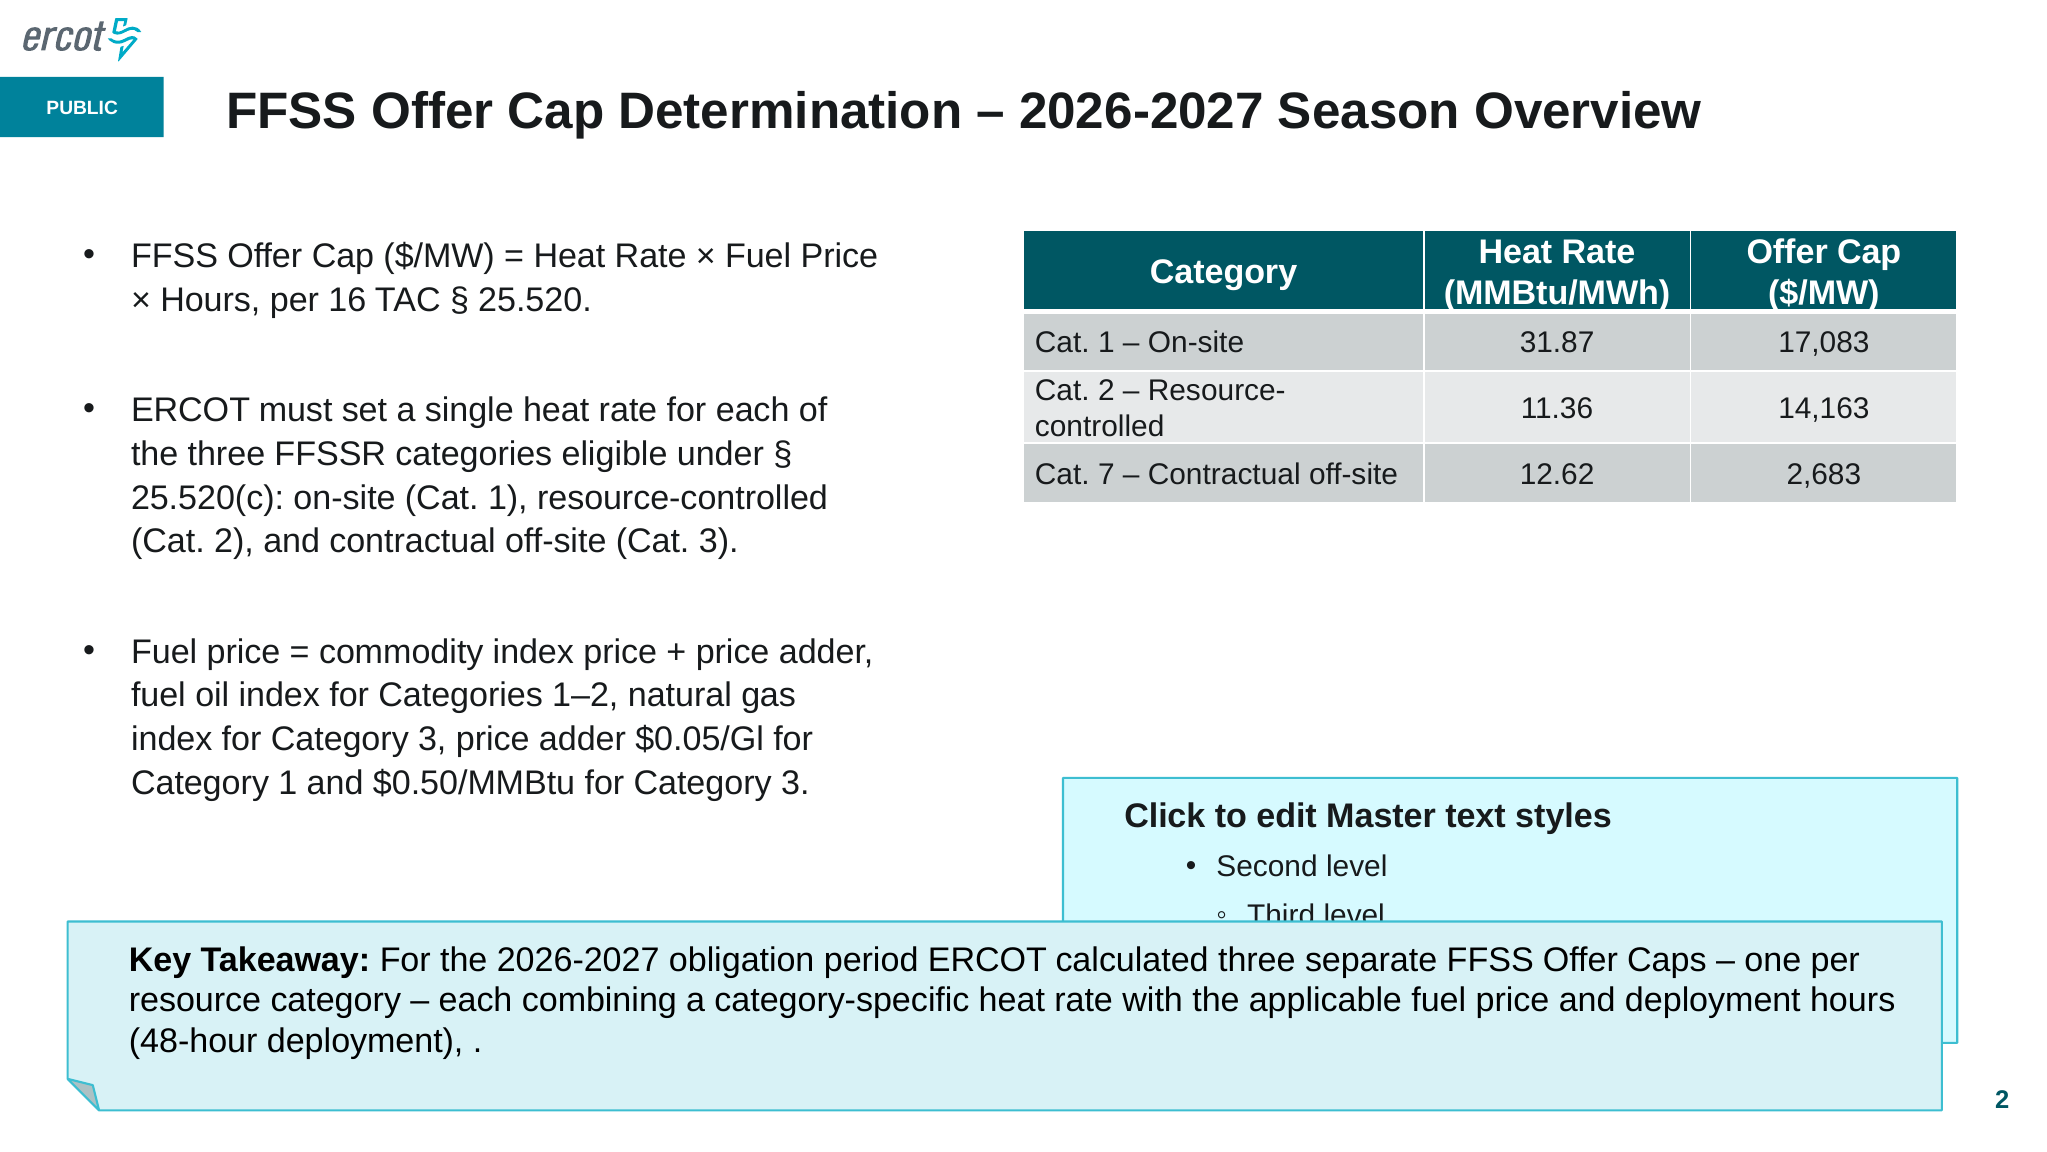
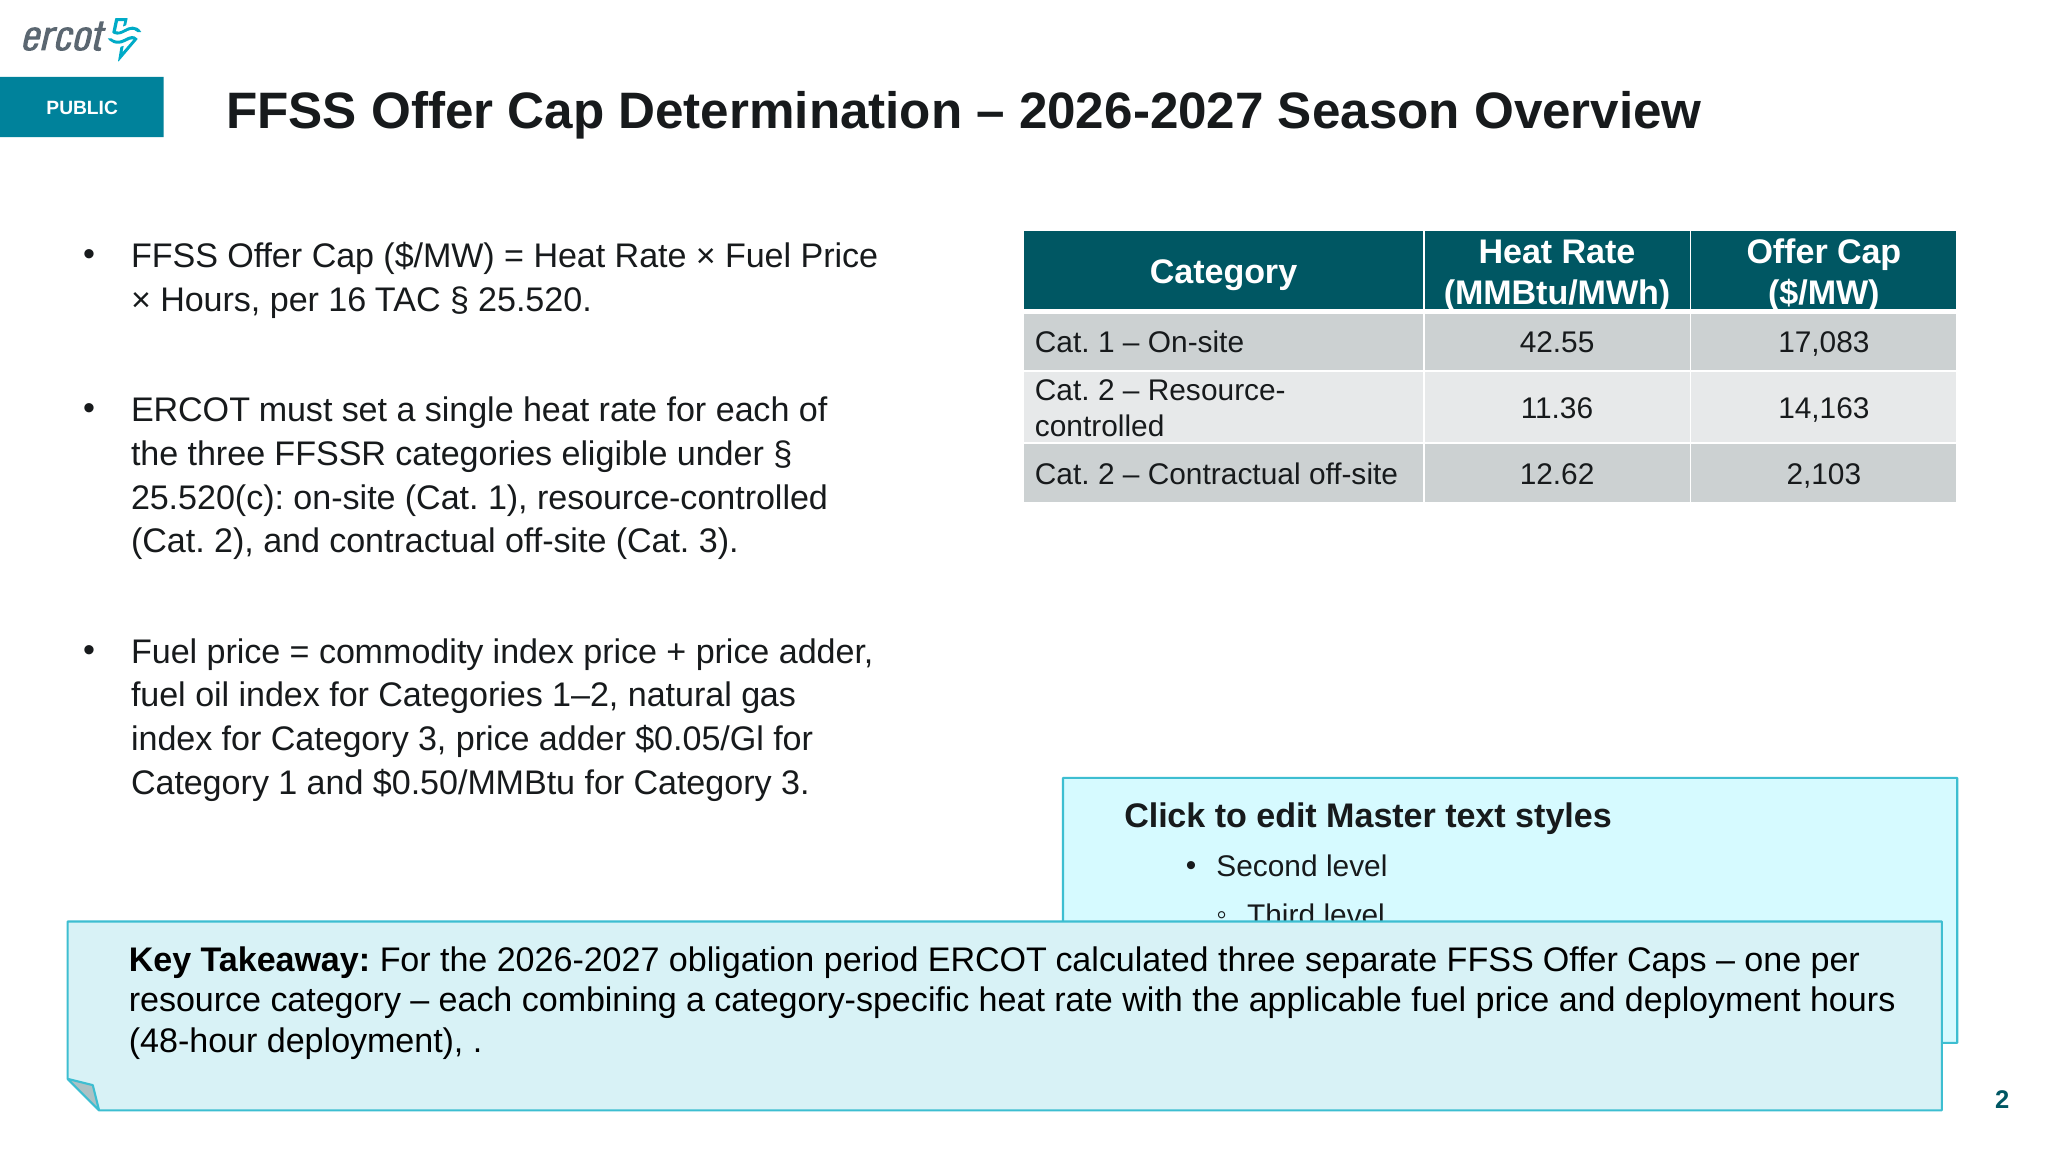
31.87: 31.87 -> 42.55 (1557, 343)
7: 7 -> 2 (1106, 474)
2,683: 2,683 -> 2,103 (1824, 474)
